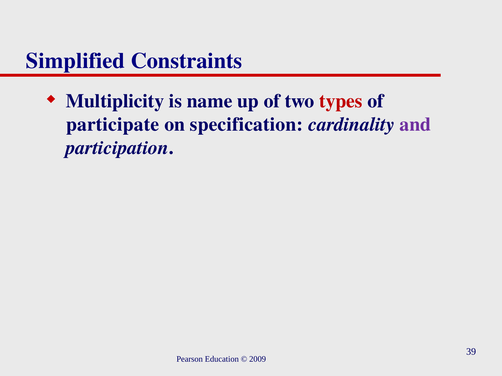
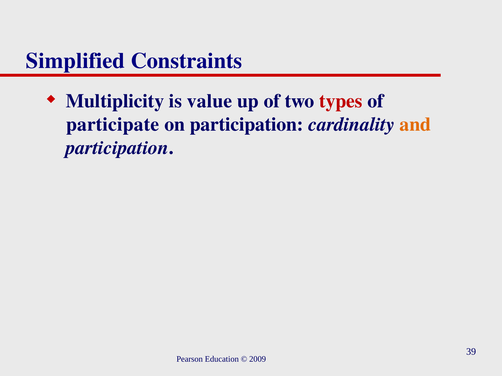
name: name -> value (209, 101)
on specification: specification -> participation (247, 125)
and colour: purple -> orange (415, 125)
